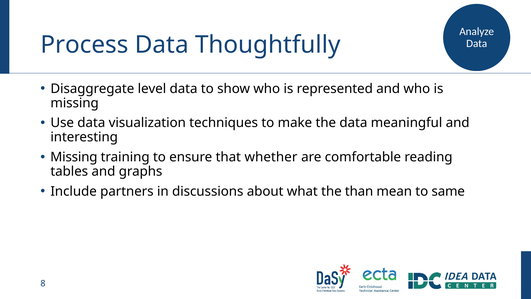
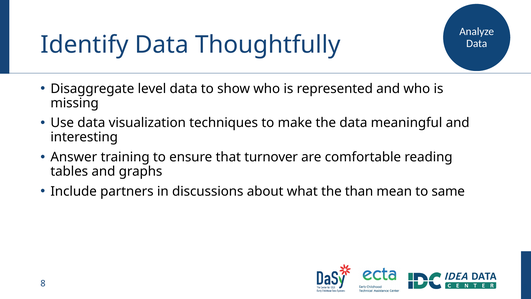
Process: Process -> Identify (84, 45)
Missing: Missing -> Answer (74, 157)
whether: whether -> turnover (271, 157)
